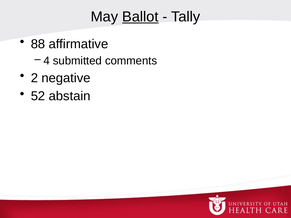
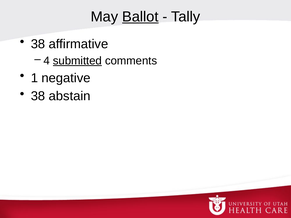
88: 88 -> 38 (38, 44)
submitted underline: none -> present (77, 61)
2: 2 -> 1 (34, 78)
52: 52 -> 38 (38, 96)
